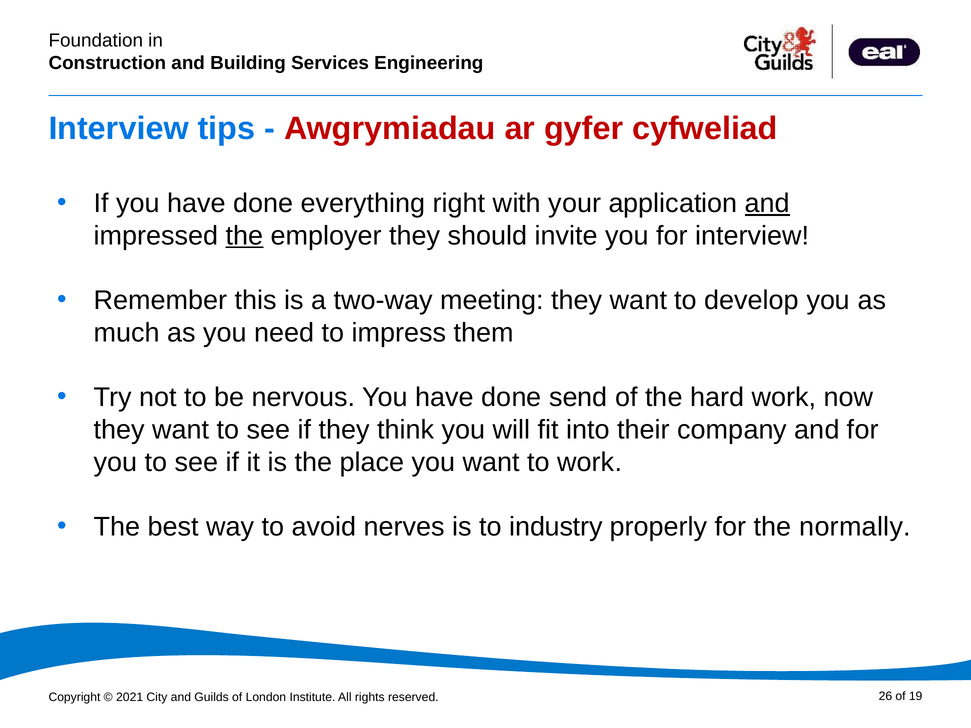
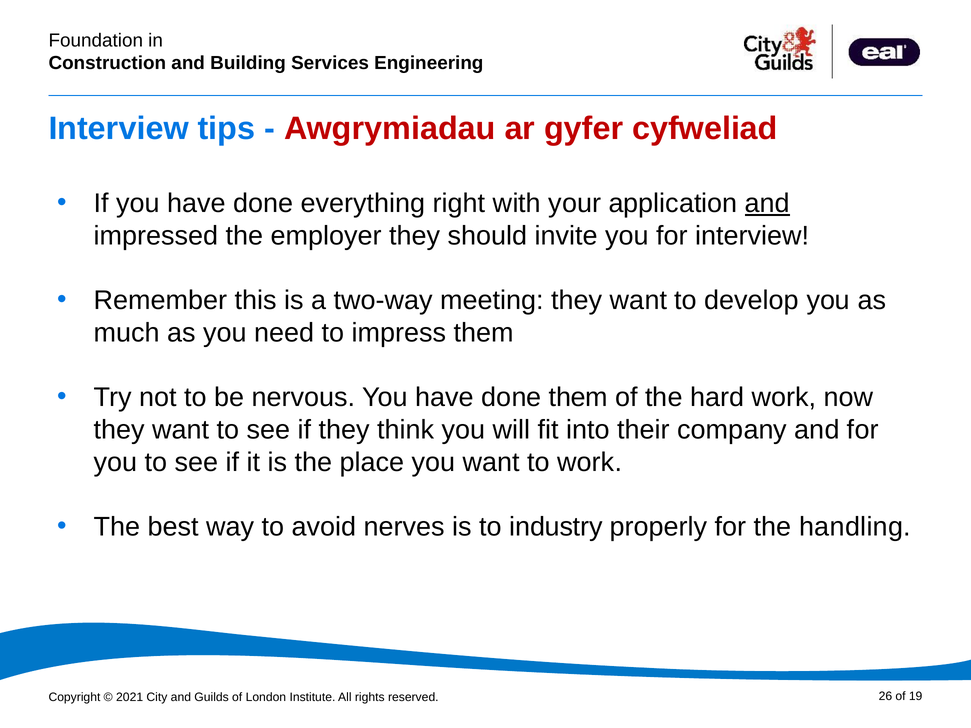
the underline: present -> none (245, 236)
done send: send -> them (578, 398)
normally: normally -> handling (855, 527)
